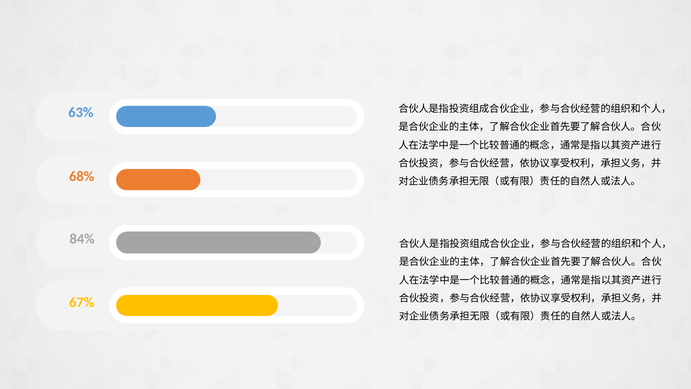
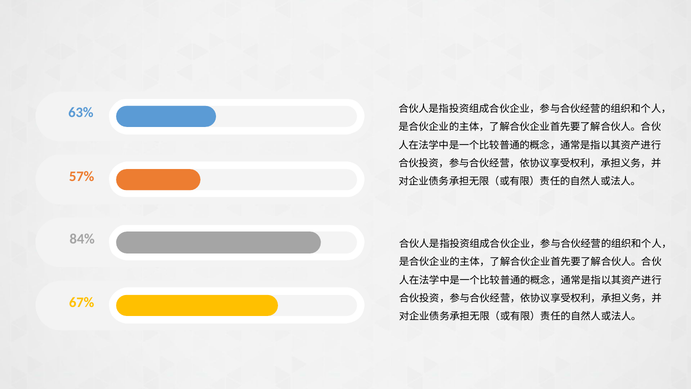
68%: 68% -> 57% (82, 176)
